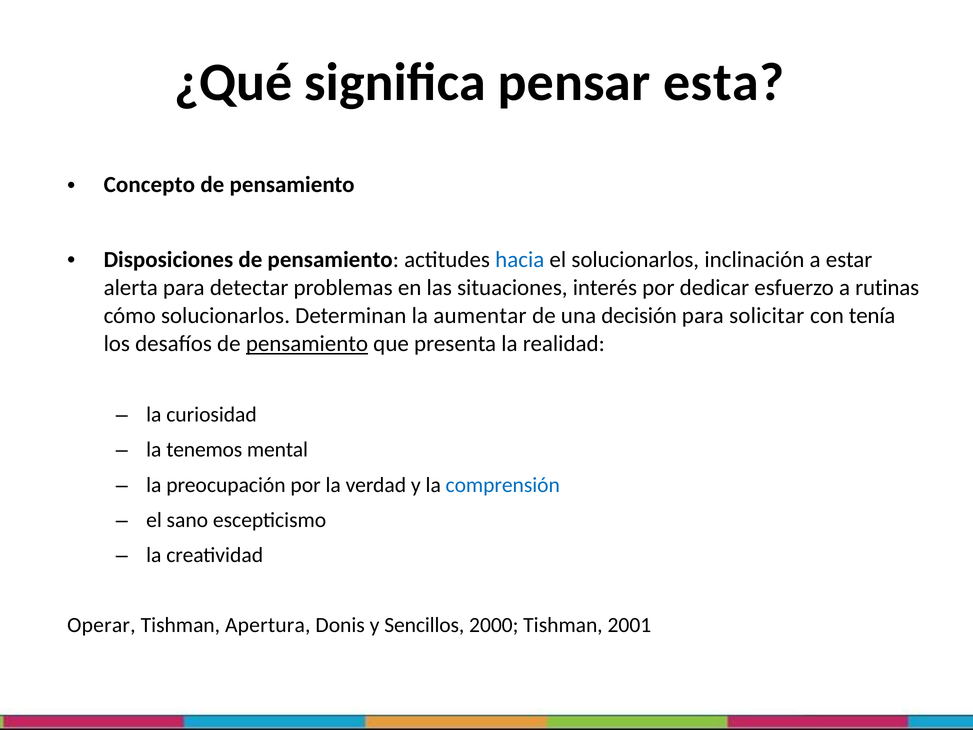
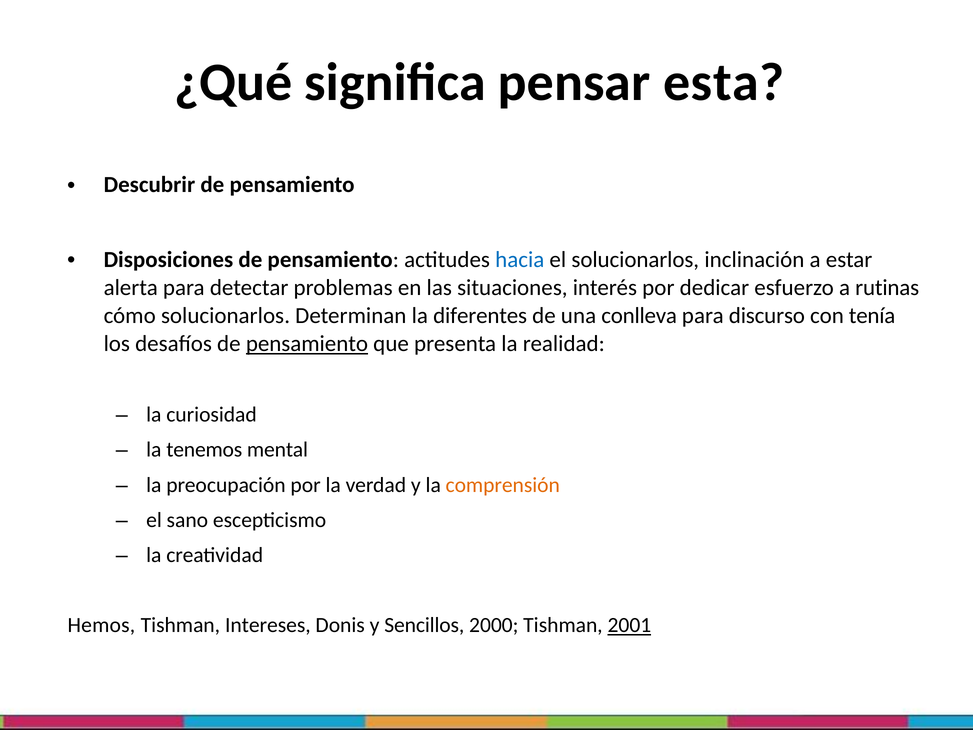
Concepto: Concepto -> Descubrir (149, 185)
aumentar: aumentar -> diferentes (480, 316)
decisión: decisión -> conlleva (639, 316)
solicitar: solicitar -> discurso (767, 316)
comprensión colour: blue -> orange (503, 485)
Operar: Operar -> Hemos (101, 625)
Apertura: Apertura -> Intereses (268, 625)
2001 underline: none -> present (629, 625)
